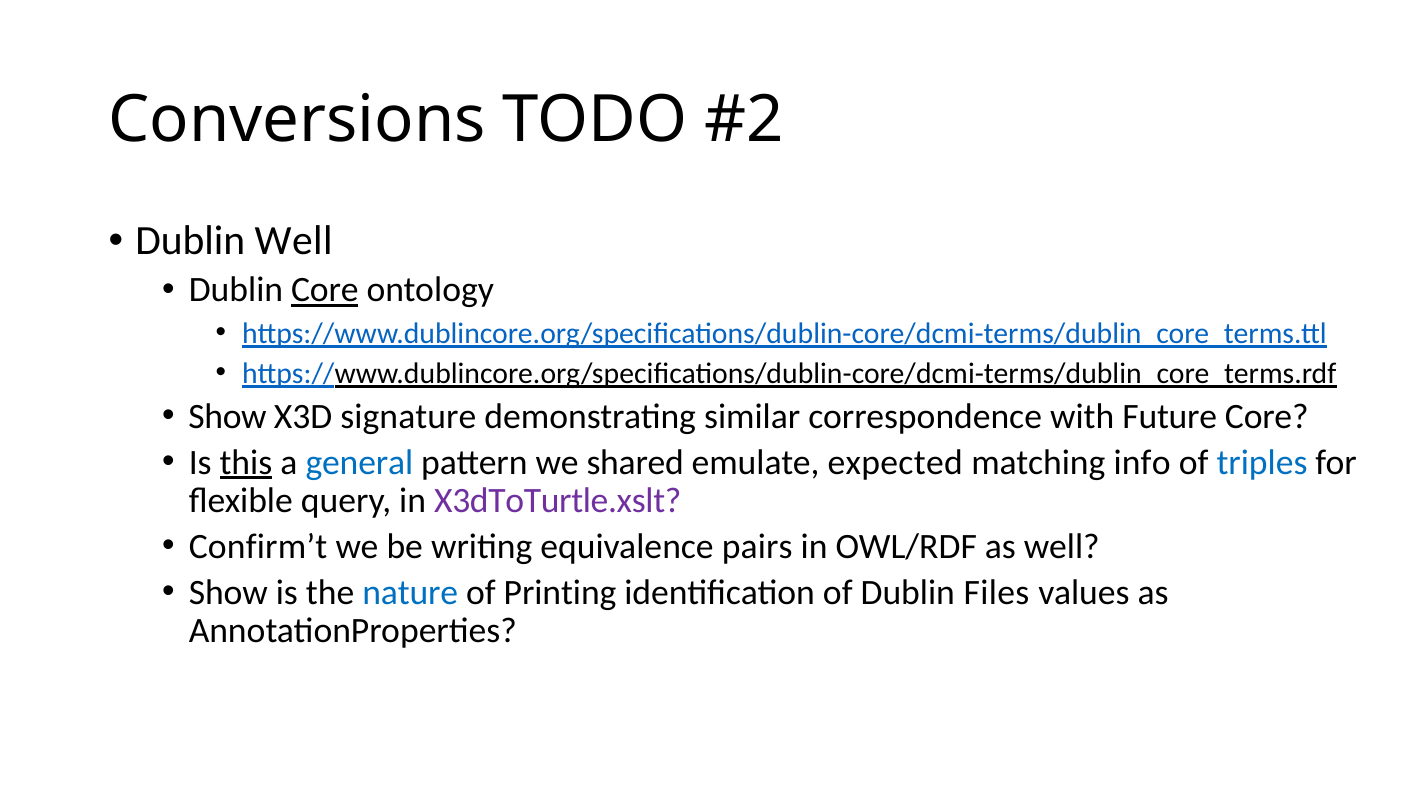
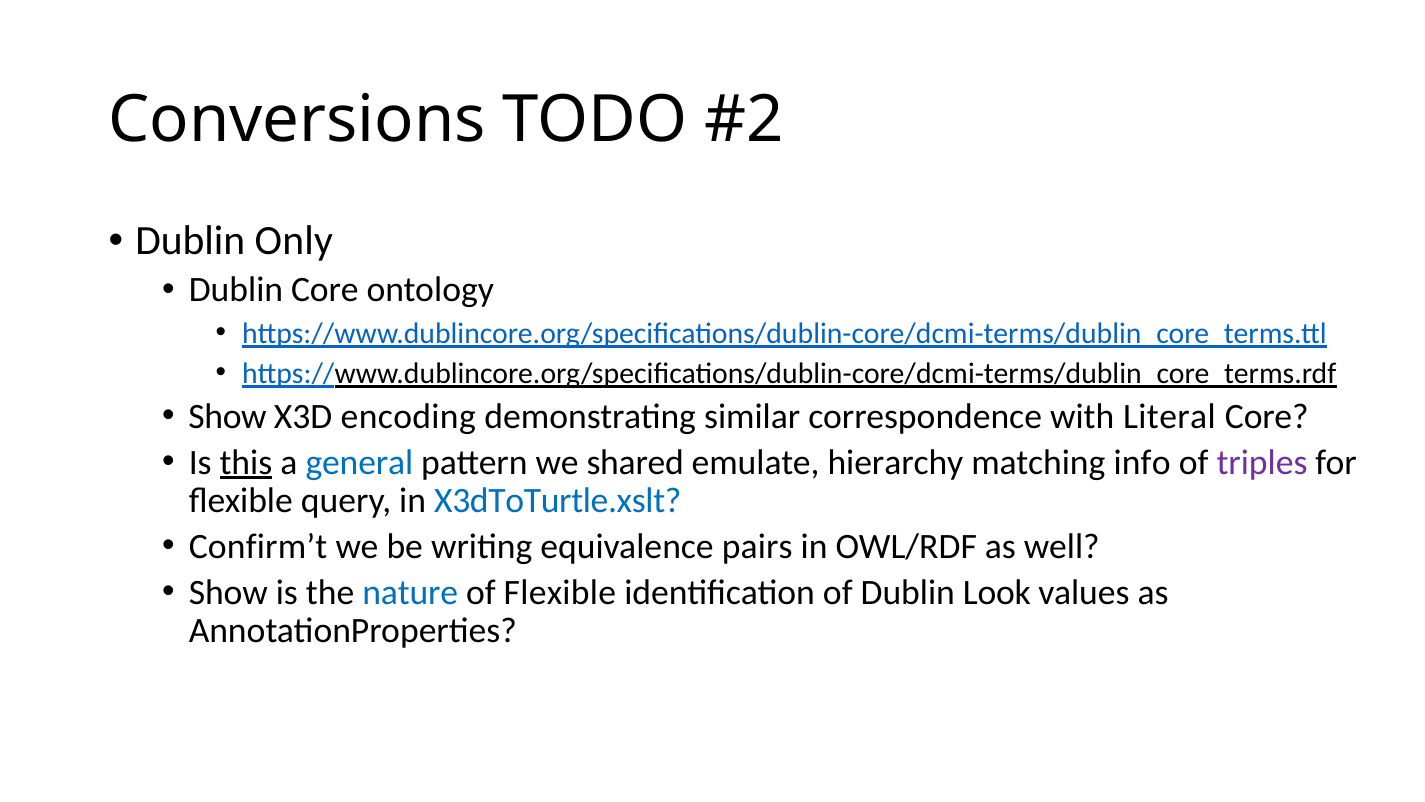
Dublin Well: Well -> Only (294, 241)
Core underline: present -> none (325, 290)
signature: signature -> encoding (408, 416)
Future: Future -> Literal (1169, 416)
expected: expected -> hierarchy (895, 462)
triples colour: blue -> purple (1262, 462)
X3dToTurtle.xslt colour: purple -> blue (558, 500)
of Printing: Printing -> Flexible (560, 592)
Files: Files -> Look (997, 592)
